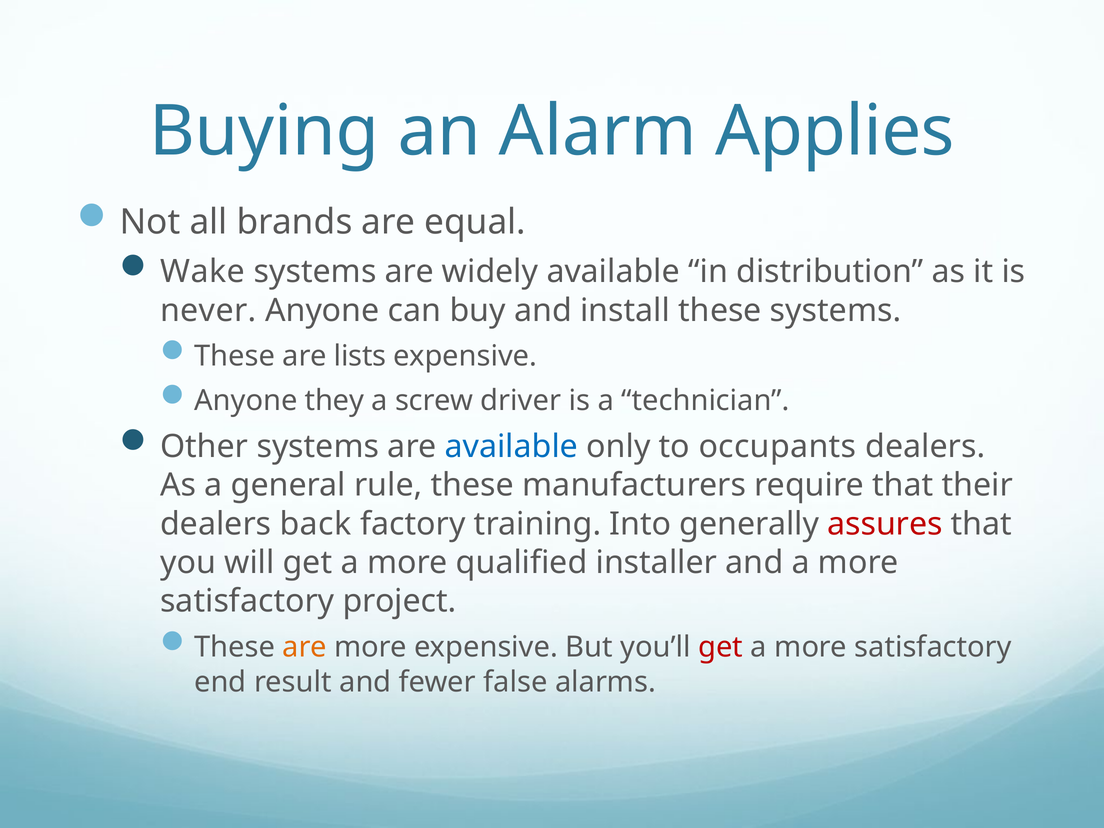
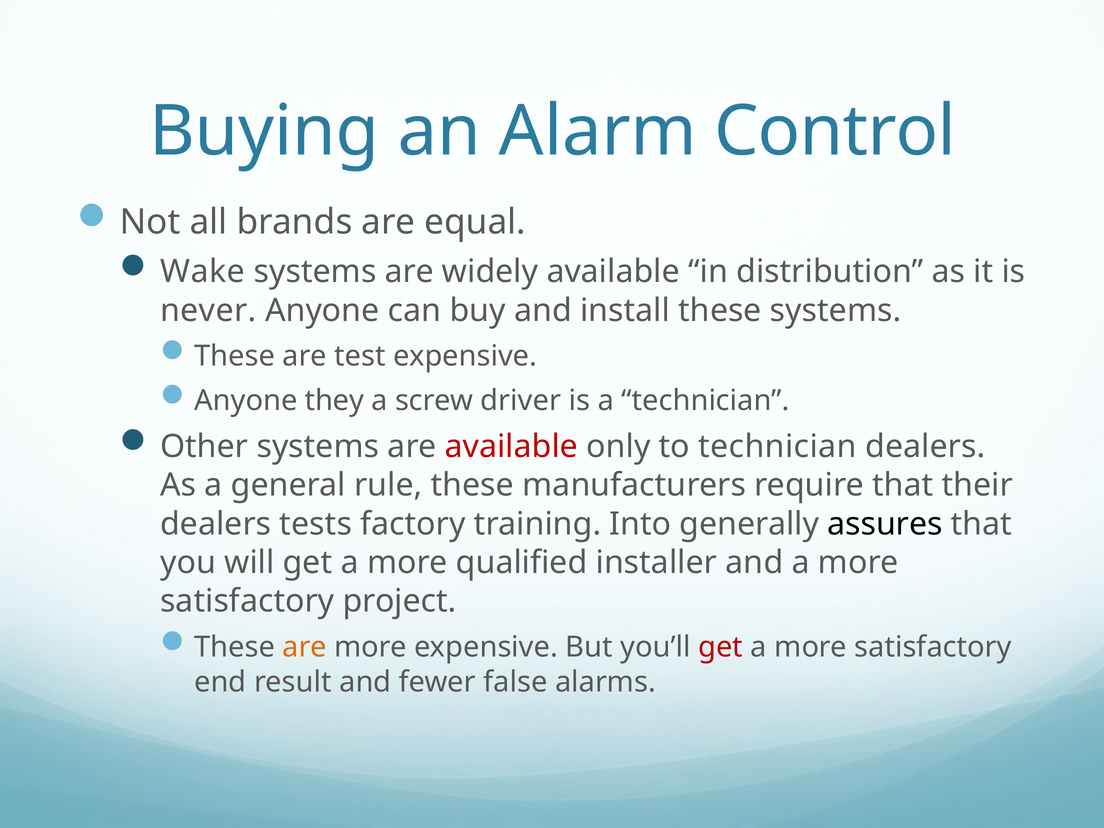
Applies: Applies -> Control (835, 131)
lists: lists -> test (360, 356)
available colour: blue -> red (511, 447)
to occupants: occupants -> technician (777, 447)
back: back -> tests (316, 524)
assures colour: red -> black (885, 524)
